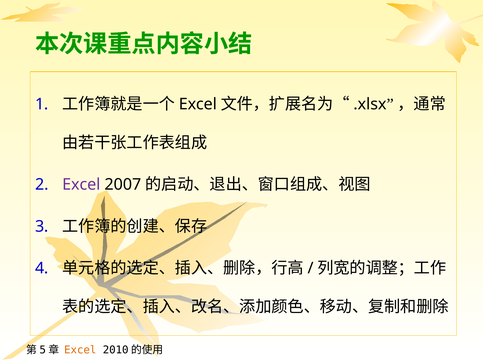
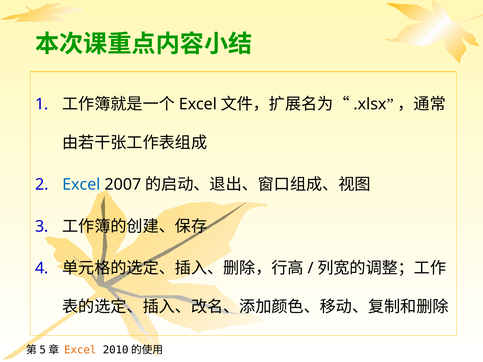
Excel colour: purple -> blue (81, 185)
